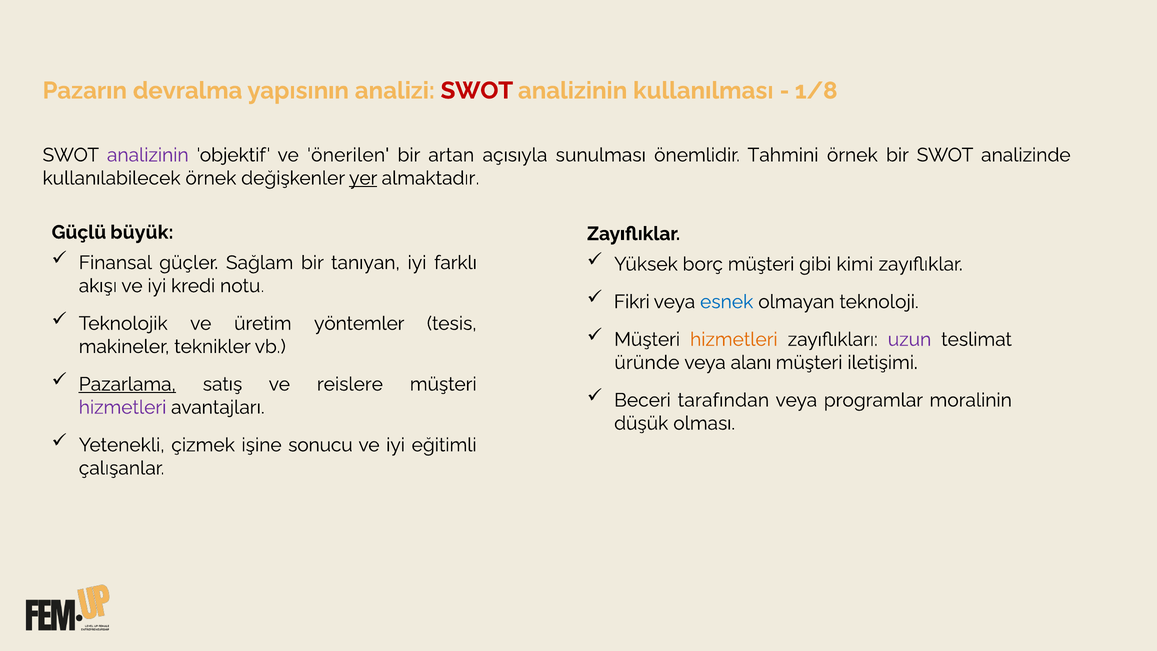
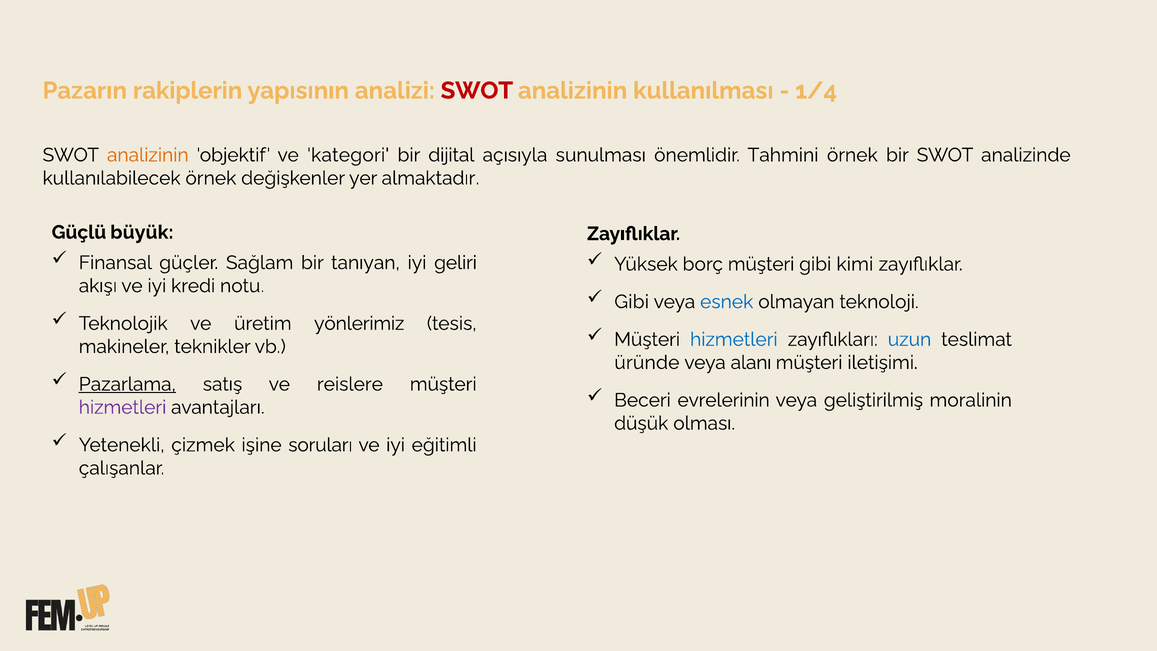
devralma: devralma -> rakiplerin (188, 91)
1/8: 1/8 -> 1/4 (816, 91)
analizinin colour: purple -> orange (148, 155)
önerilen: önerilen -> kategori (348, 155)
artan: artan -> dijital (451, 155)
yer underline: present -> none (363, 178)
farklı: farklı -> geliri (455, 263)
Fikri: Fikri -> Gibi (632, 302)
yöntemler: yöntemler -> yönlerimiz (359, 323)
hizmetleri colour: orange -> blue (734, 339)
uzun colour: purple -> blue (910, 339)
tarafından: tarafından -> evrelerinin (724, 400)
programlar: programlar -> geliştirilmiş (873, 400)
sonucu: sonucu -> soruları (320, 445)
